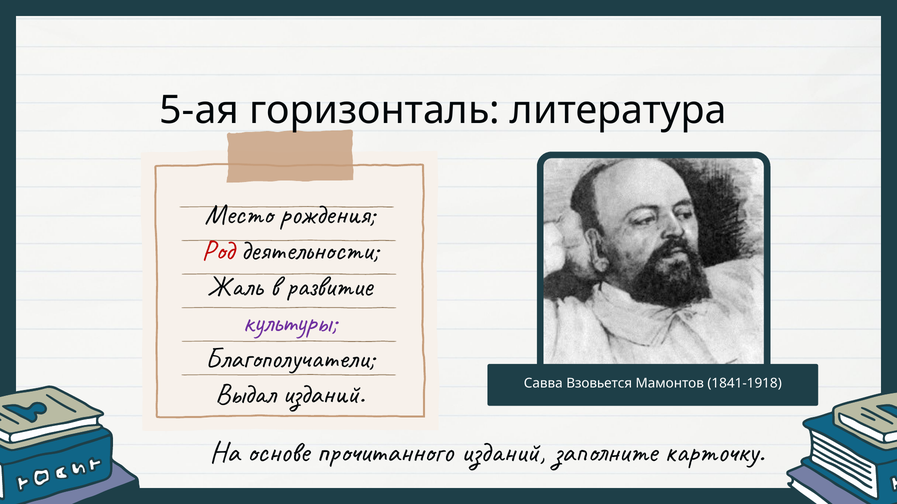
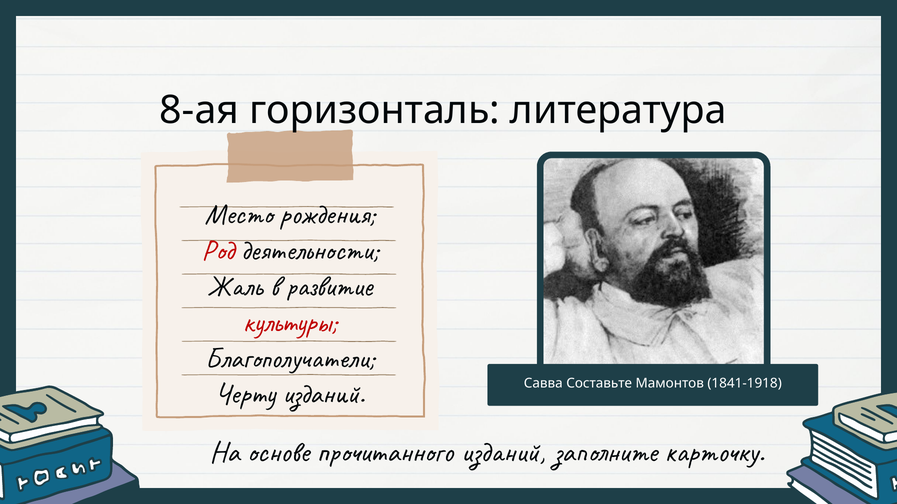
5-ая: 5-ая -> 8-ая (199, 110)
культуры colour: purple -> red (290, 322)
Взовьется: Взовьется -> Составьте (599, 384)
Выдал: Выдал -> Черту (245, 394)
